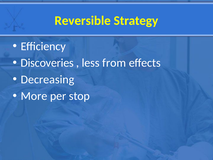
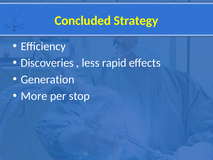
Reversible: Reversible -> Concluded (83, 21)
from: from -> rapid (114, 63)
Decreasing: Decreasing -> Generation (48, 79)
